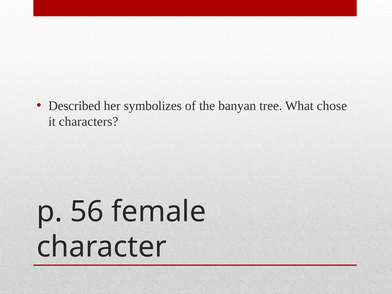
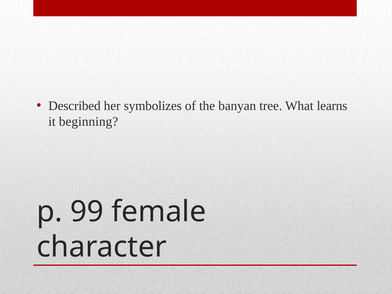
chose: chose -> learns (332, 106)
characters: characters -> beginning (89, 121)
56: 56 -> 99 (87, 212)
